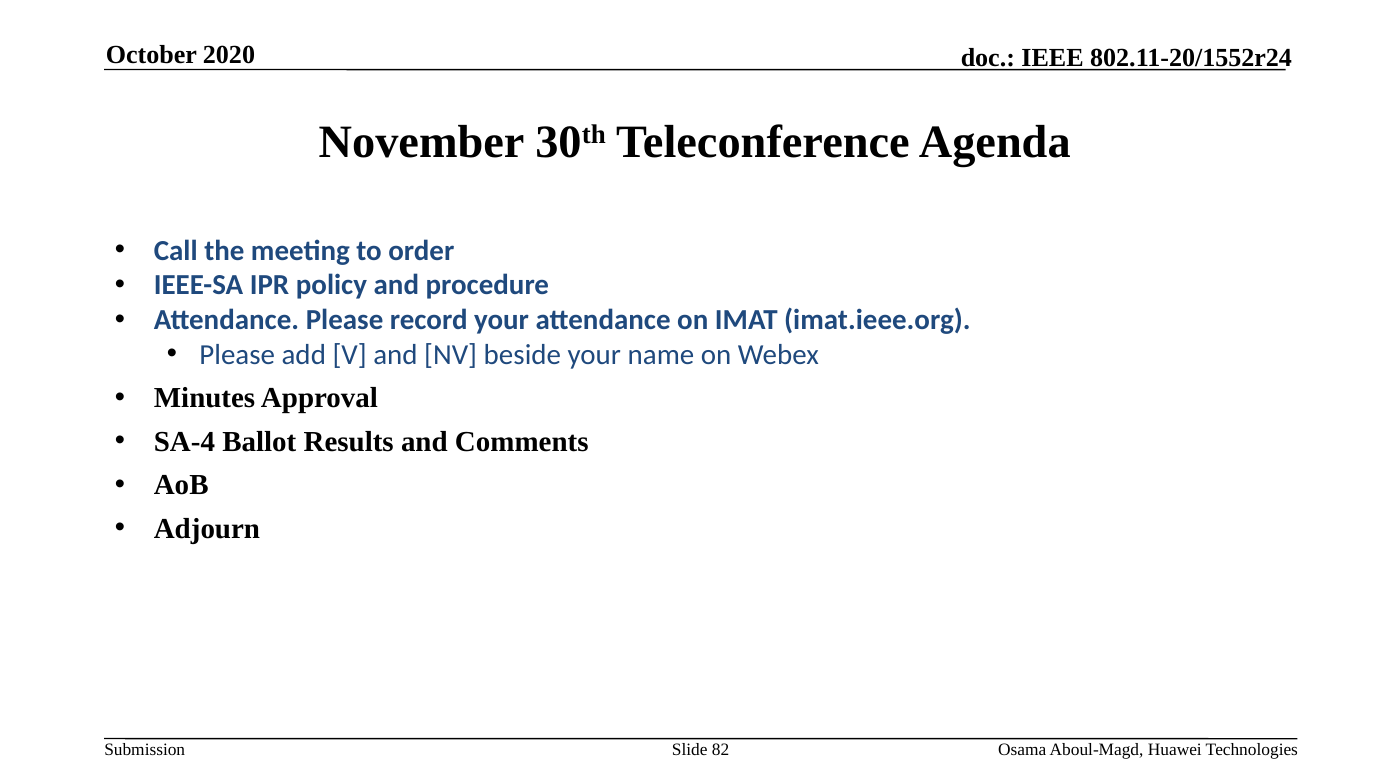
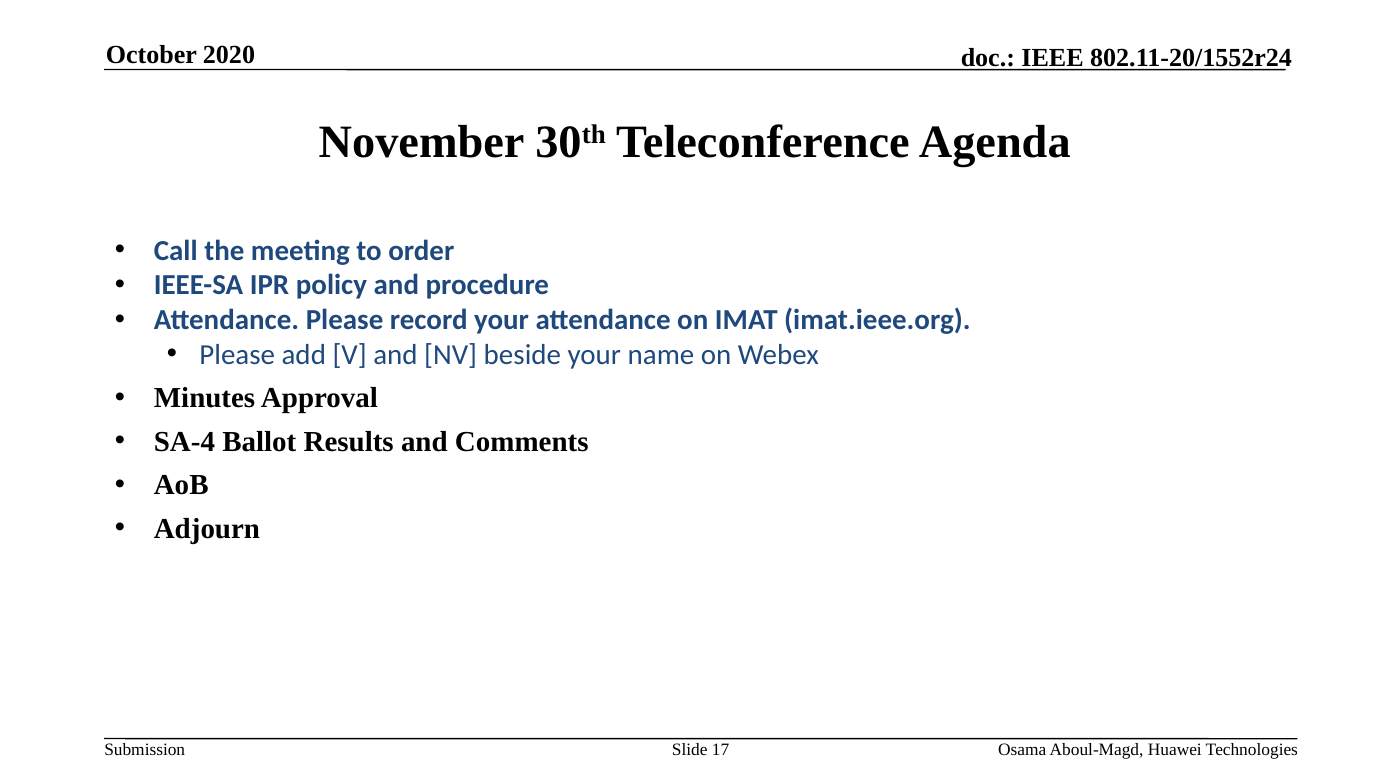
82: 82 -> 17 (721, 750)
